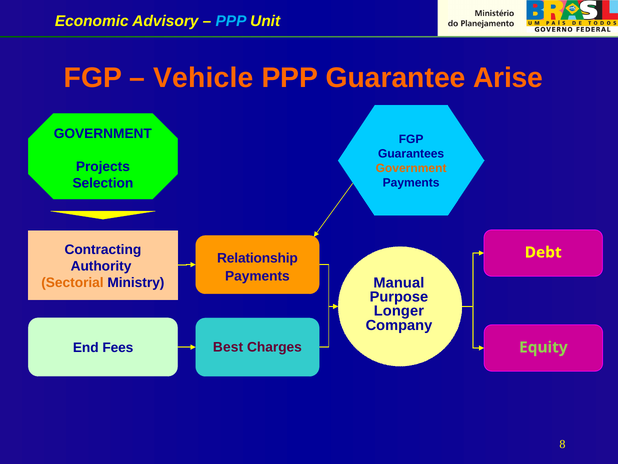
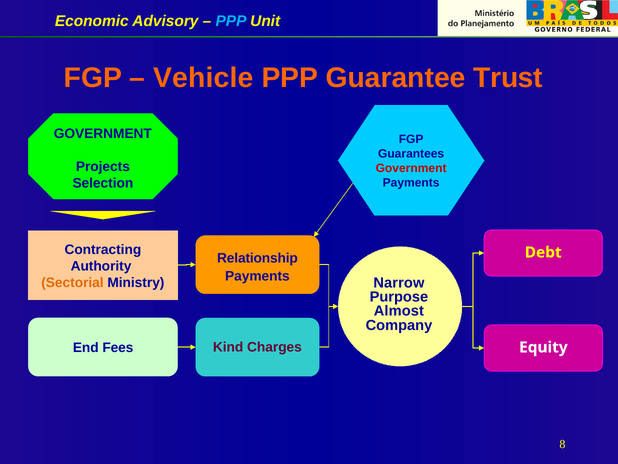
Arise: Arise -> Trust (508, 78)
Government colour: orange -> red (411, 168)
Manual: Manual -> Narrow (399, 283)
Longer: Longer -> Almost (399, 311)
Best: Best -> Kind (228, 347)
Equity colour: light green -> white (543, 347)
